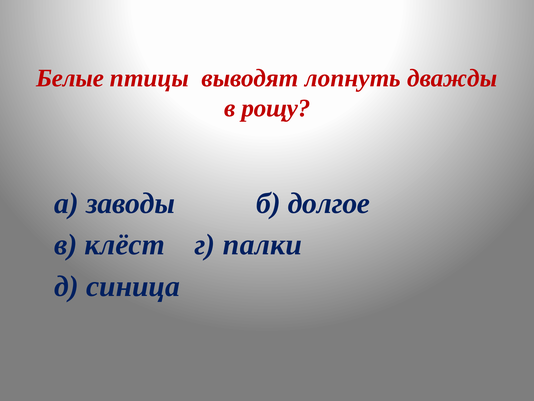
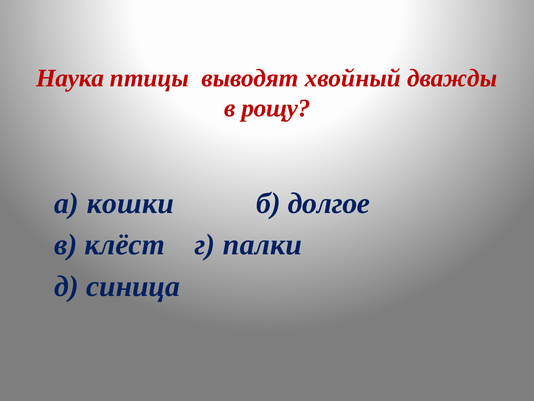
Белые: Белые -> Наука (70, 78)
лопнуть: лопнуть -> хвойный (353, 78)
заводы: заводы -> кошки (130, 203)
